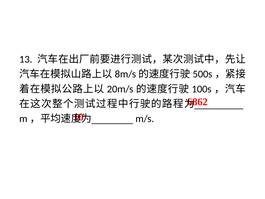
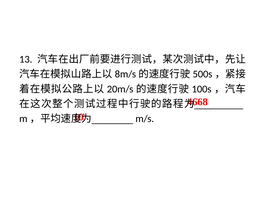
6862: 6862 -> 4668 (197, 102)
